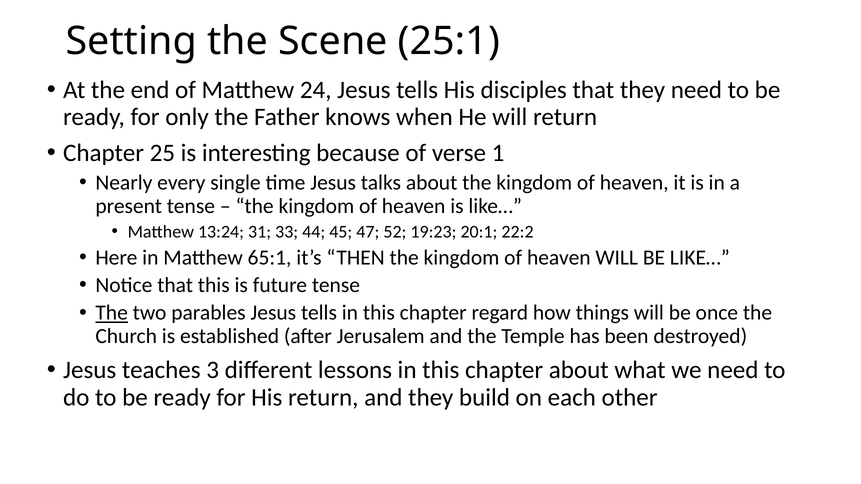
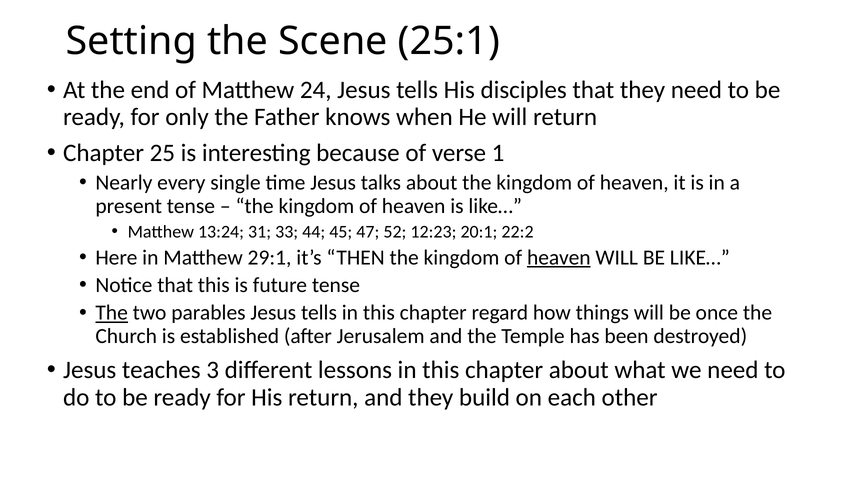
19:23: 19:23 -> 12:23 (433, 232)
65:1: 65:1 -> 29:1 (270, 258)
heaven underline: none -> present (559, 258)
